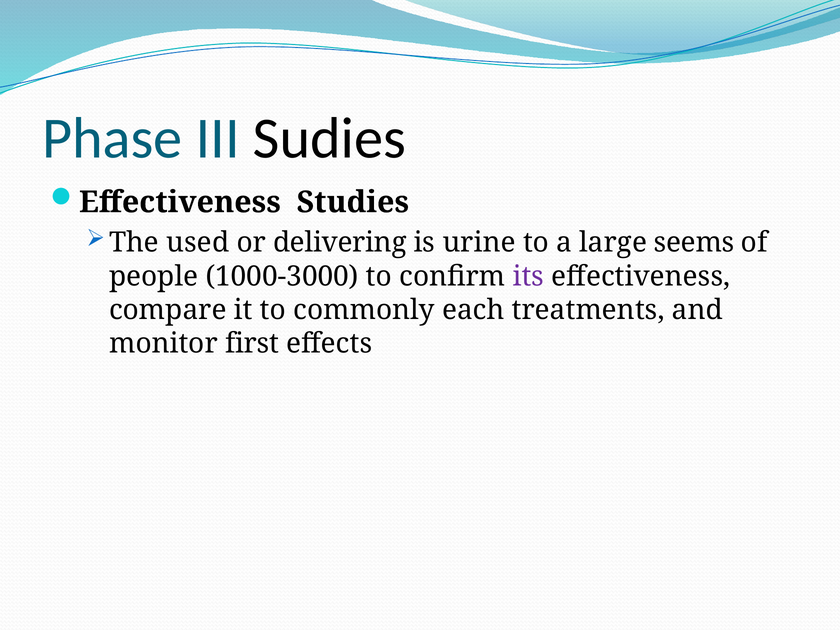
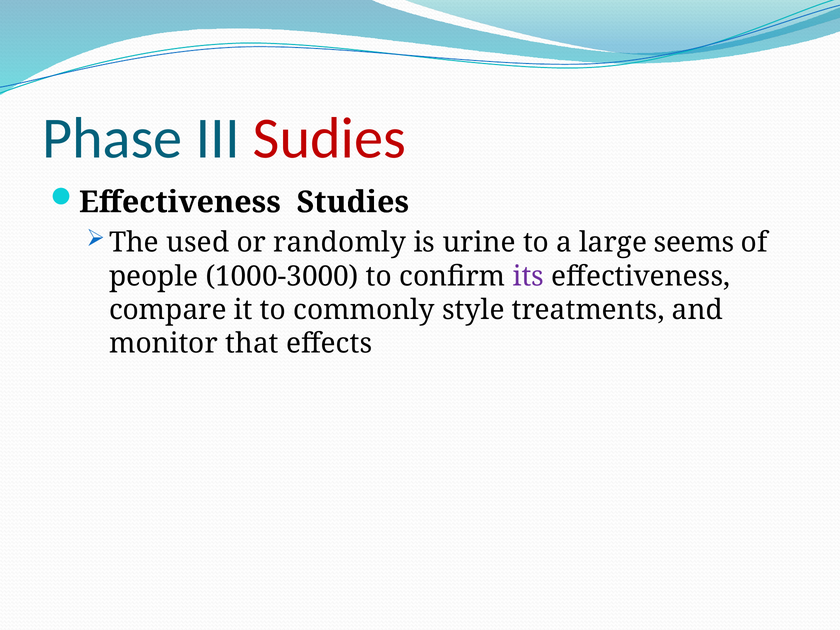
Sudies colour: black -> red (329, 139)
delivering: delivering -> randomly (340, 243)
each: each -> style (473, 310)
first: first -> that (252, 343)
